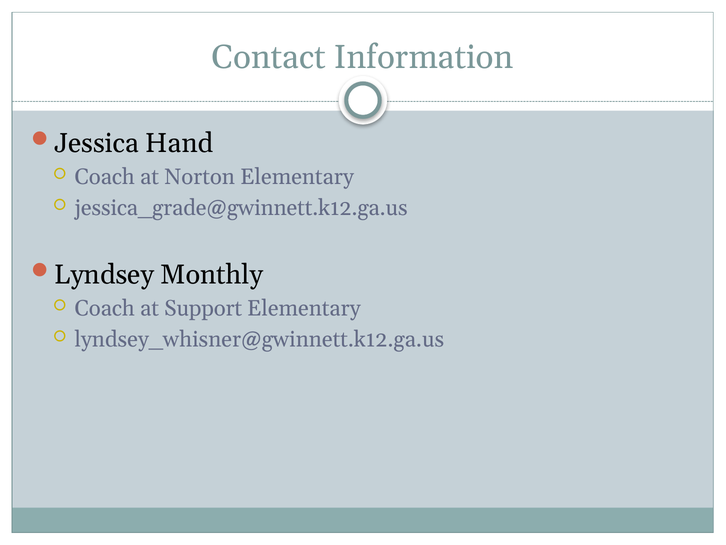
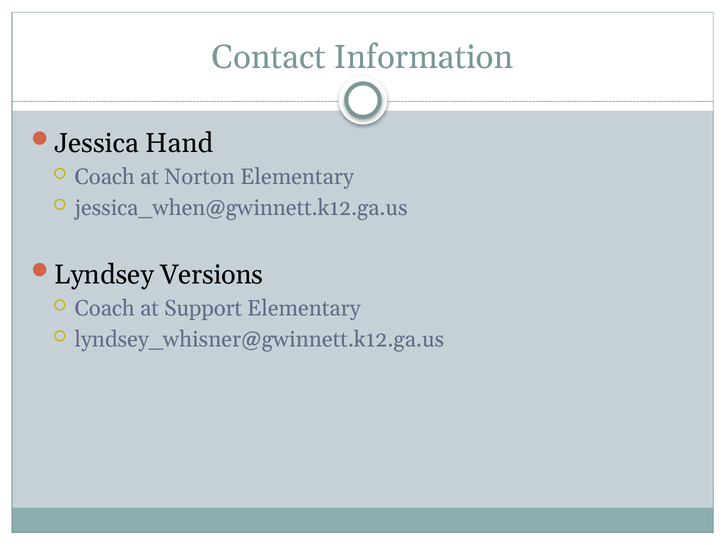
jessica_grade@gwinnett.k12.ga.us: jessica_grade@gwinnett.k12.ga.us -> jessica_when@gwinnett.k12.ga.us (241, 208)
Monthly: Monthly -> Versions (212, 274)
